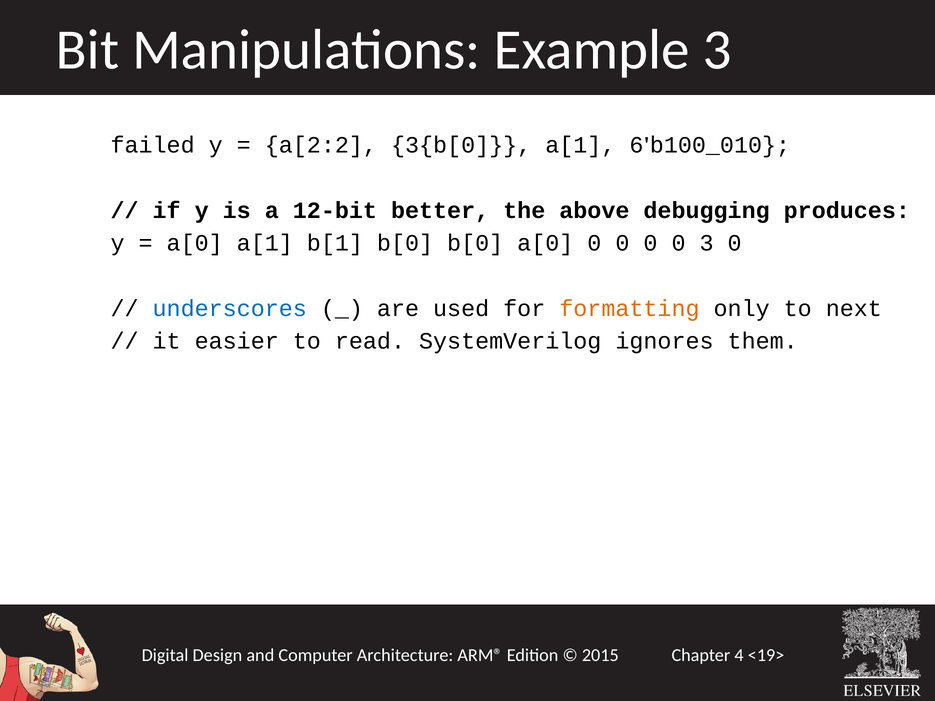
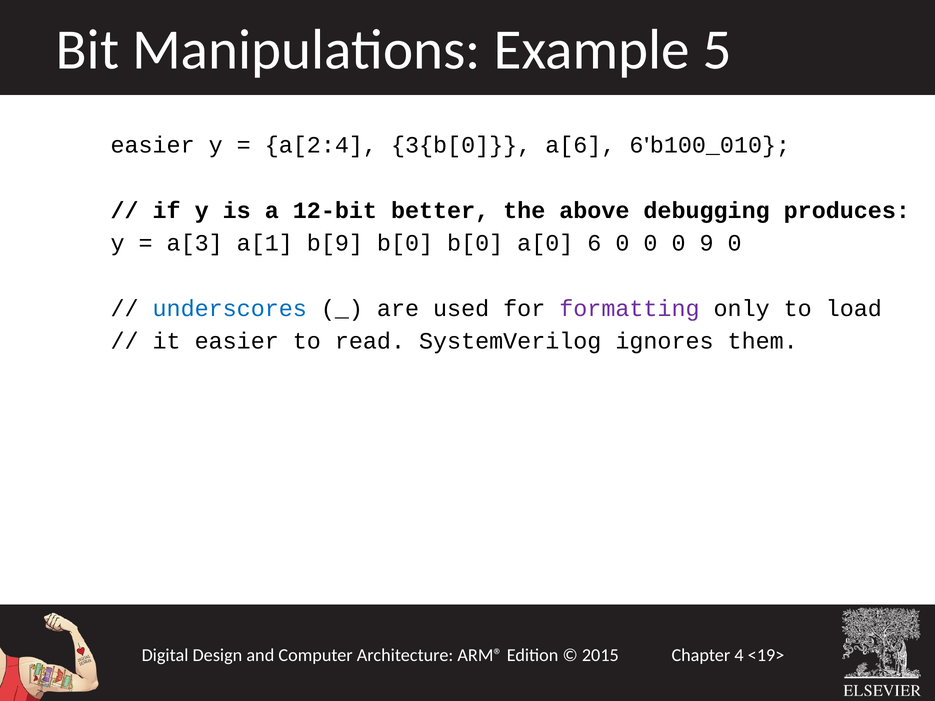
Example 3: 3 -> 5 (717, 50)
failed: failed -> easier (153, 145)
a[2:2: a[2:2 -> a[2:4 (321, 145)
3{b[0 a[1: a[1 -> a[6 (580, 145)
a[0: a[0 -> a[3 (195, 243)
b[1: b[1 -> b[9 (335, 243)
a[0 0: 0 -> 6 (594, 243)
0 3: 3 -> 9 (707, 243)
formatting colour: orange -> purple (629, 309)
next: next -> load (854, 309)
